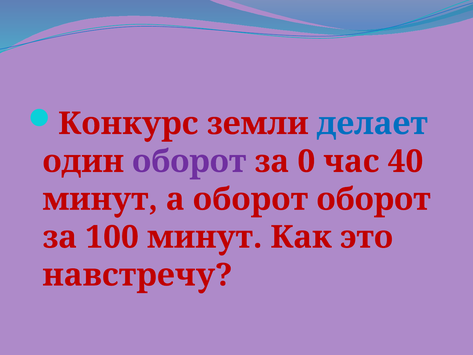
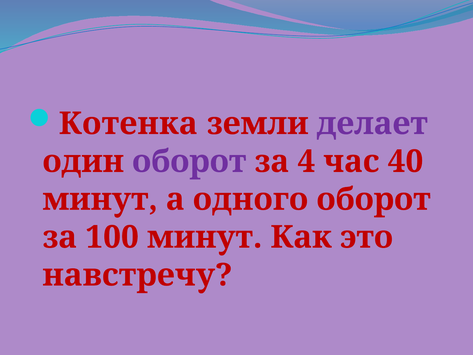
Конкурс: Конкурс -> Котенка (128, 124)
делает colour: blue -> purple (372, 124)
0: 0 -> 4 (306, 161)
а оборот: оборот -> одного (250, 199)
